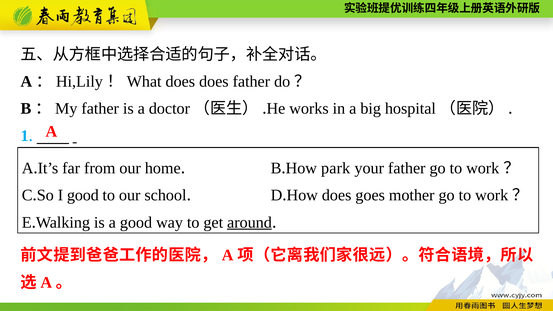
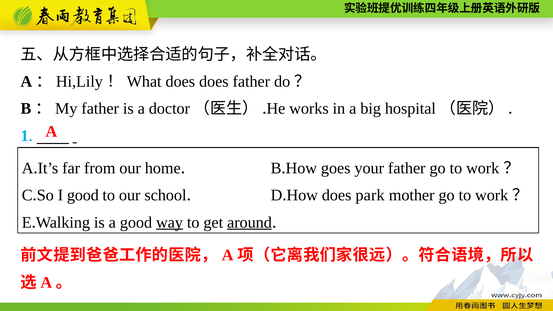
park: park -> goes (336, 168)
goes: goes -> park (370, 195)
way underline: none -> present (170, 222)
